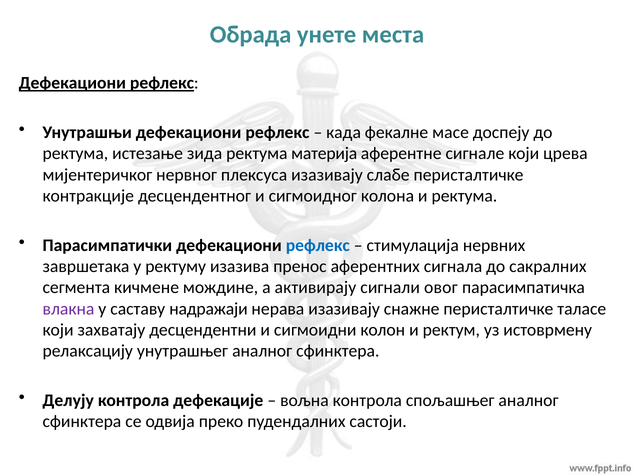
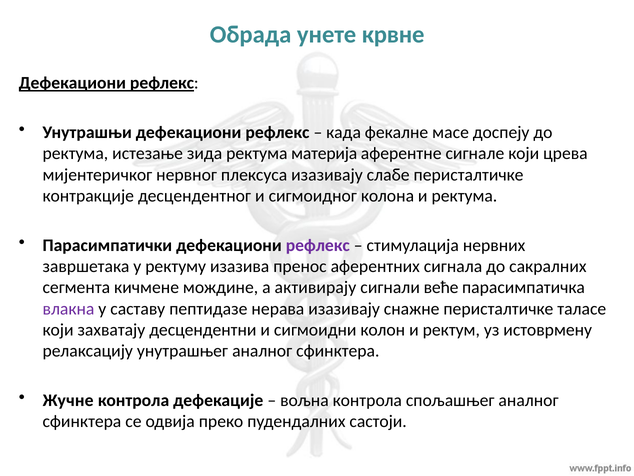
места: места -> крвне (393, 35)
рефлекс colour: blue -> purple (318, 245)
овог: овог -> веће (441, 287)
надражаји: надражаји -> пептидазе (208, 308)
Делују: Делују -> Жучне (68, 400)
